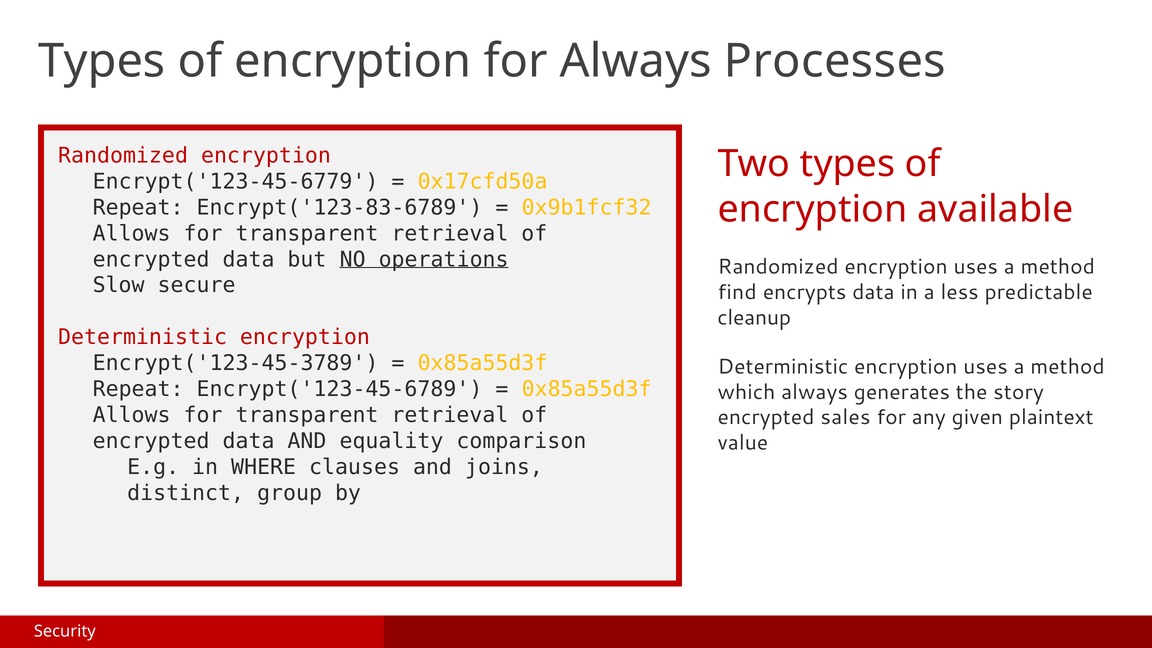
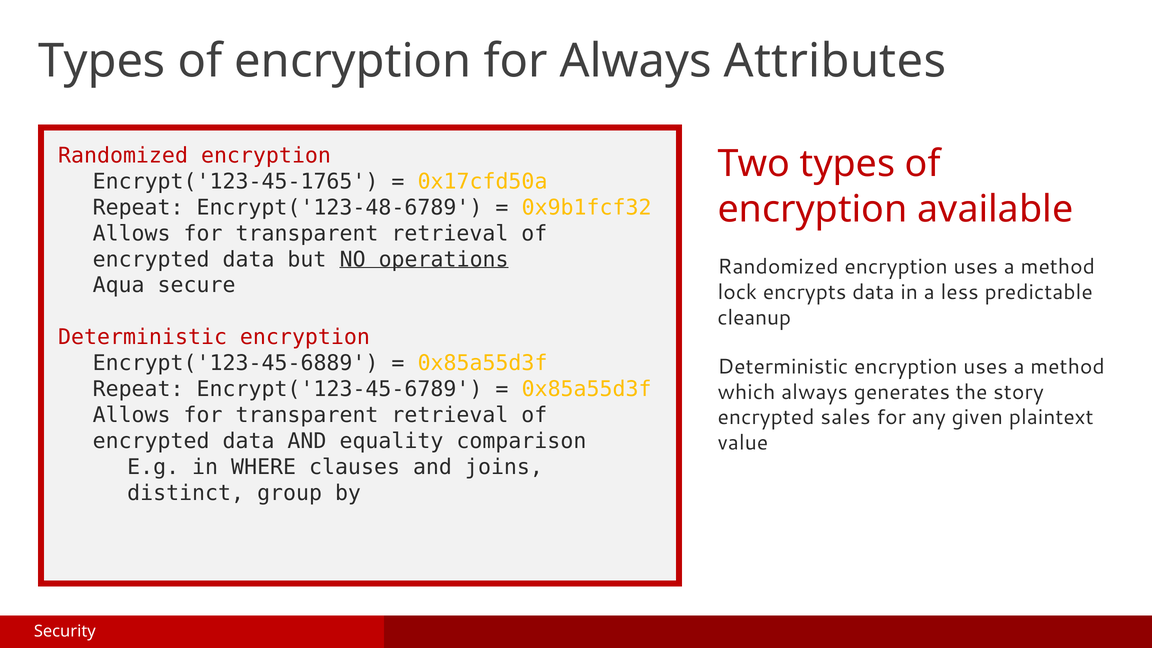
Processes: Processes -> Attributes (835, 61)
Encrypt('123-45-6779: Encrypt('123-45-6779 -> Encrypt('123-45-1765 (236, 182)
Encrypt('123-83-6789: Encrypt('123-83-6789 -> Encrypt('123-48-6789 (339, 208)
Slow: Slow -> Aqua (119, 285)
find: find -> lock (737, 292)
Encrypt('123-45-3789: Encrypt('123-45-3789 -> Encrypt('123-45-6889 (236, 363)
